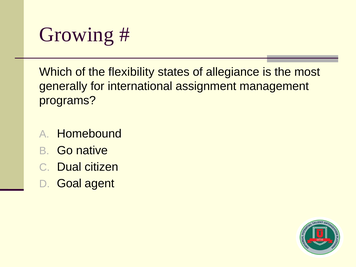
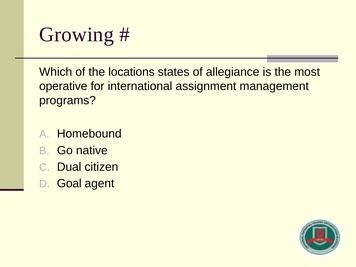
flexibility: flexibility -> locations (131, 72)
generally: generally -> operative (63, 86)
